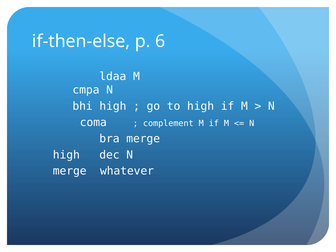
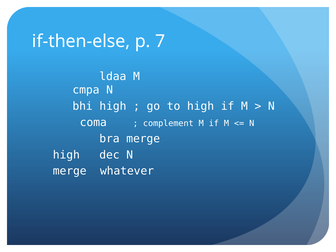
6: 6 -> 7 (160, 41)
